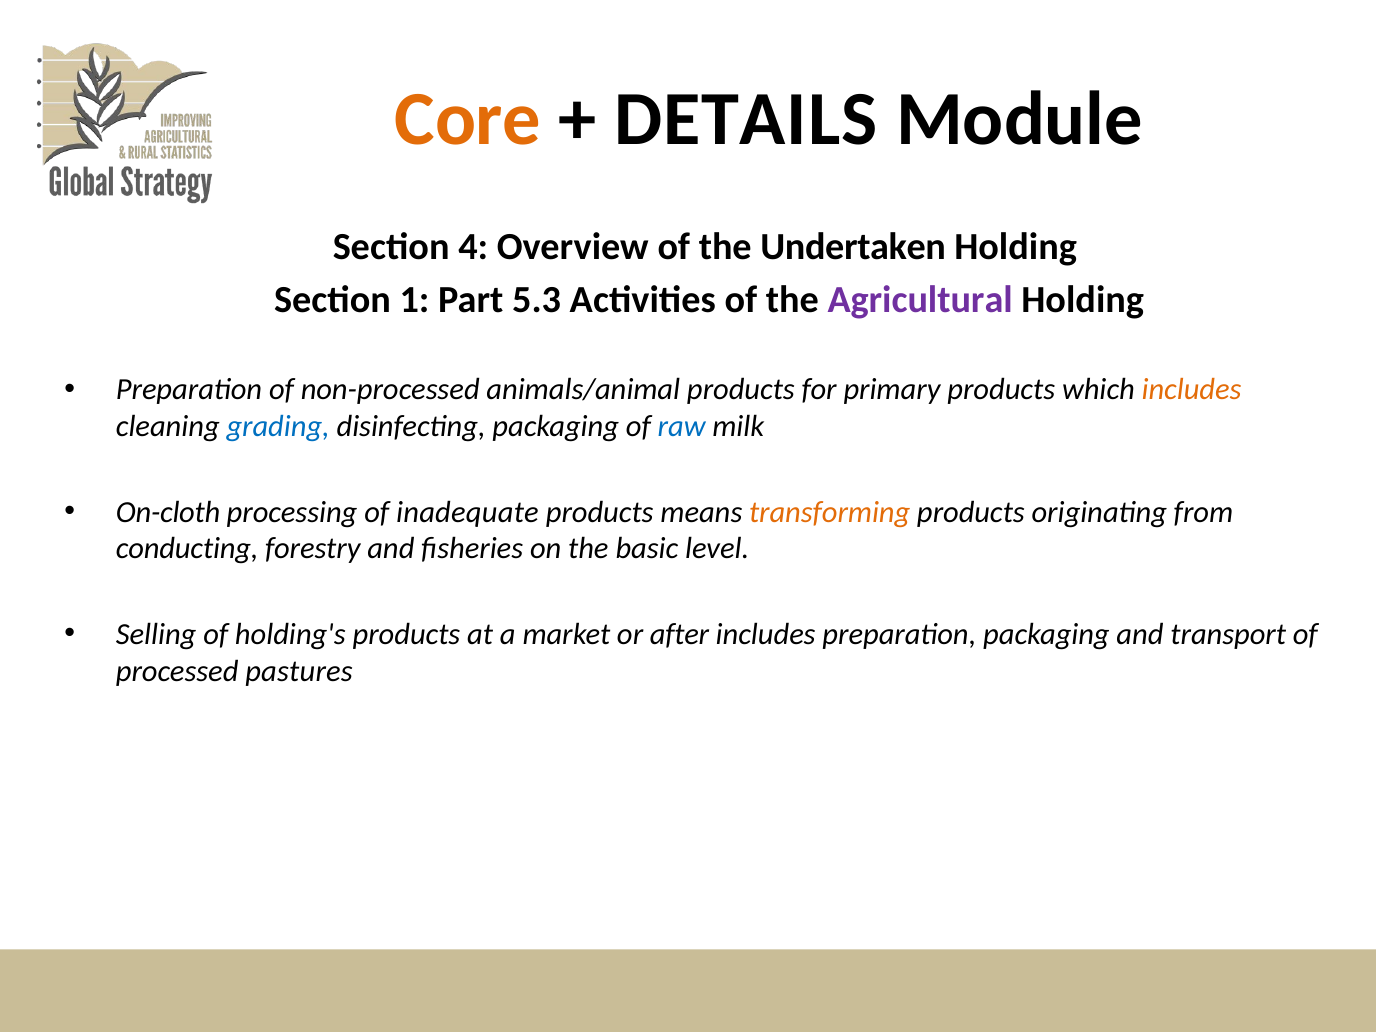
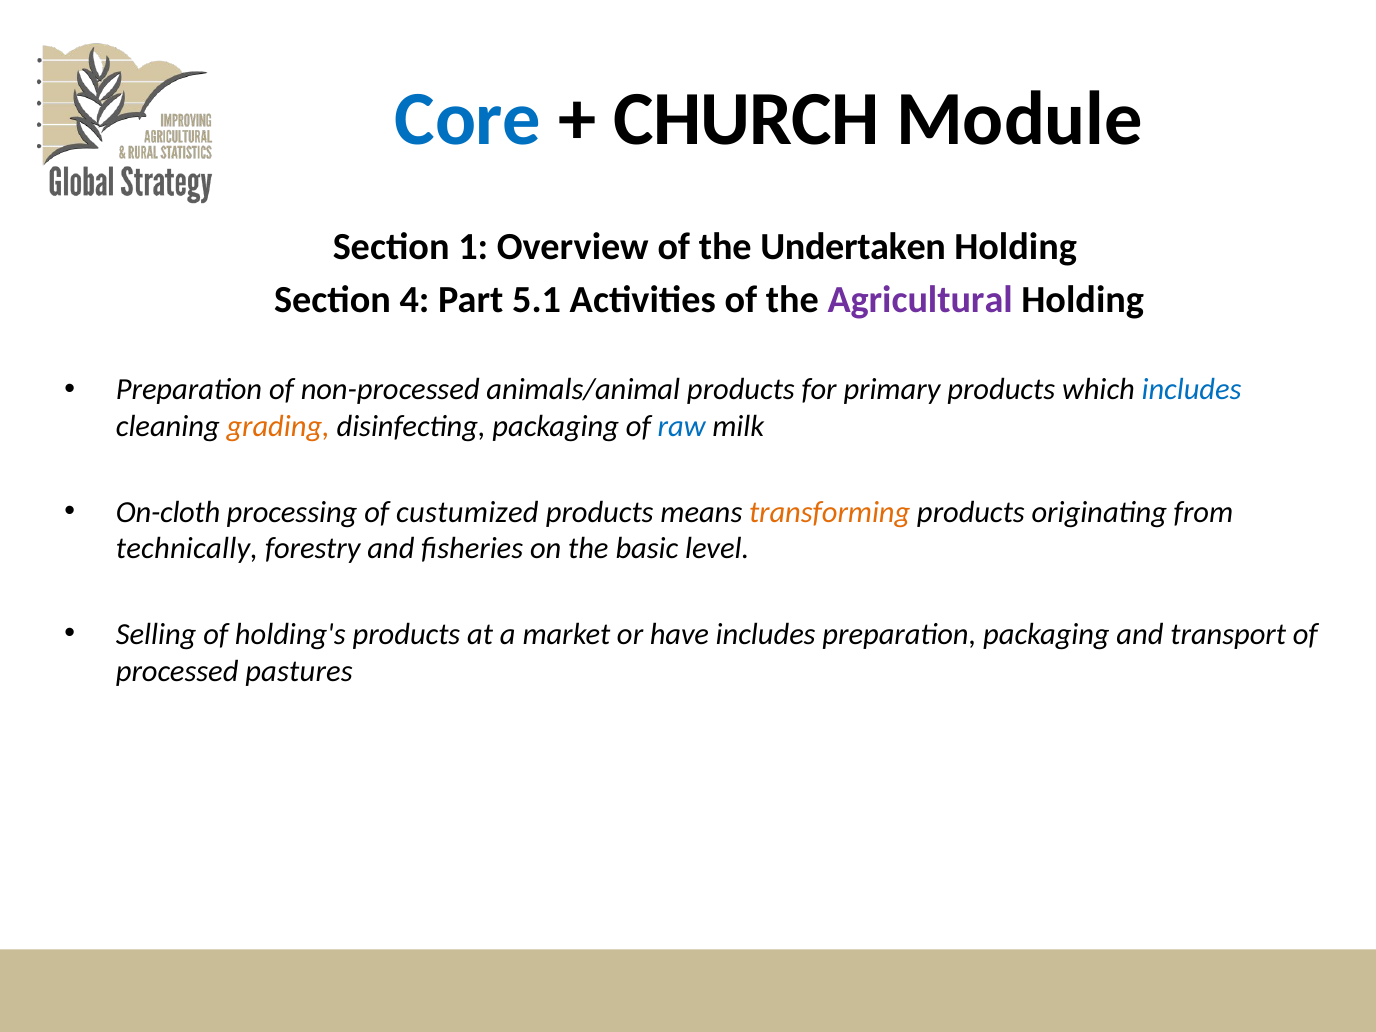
Core colour: orange -> blue (468, 119)
DETAILS: DETAILS -> CHURCH (747, 119)
4: 4 -> 1 (473, 247)
1: 1 -> 4 (414, 300)
5.3: 5.3 -> 5.1 (537, 300)
includes colour: orange -> blue (1192, 390)
grading colour: blue -> orange (278, 426)
inadequate: inadequate -> custumized (467, 512)
conducting: conducting -> technically (187, 549)
after: after -> have (679, 634)
